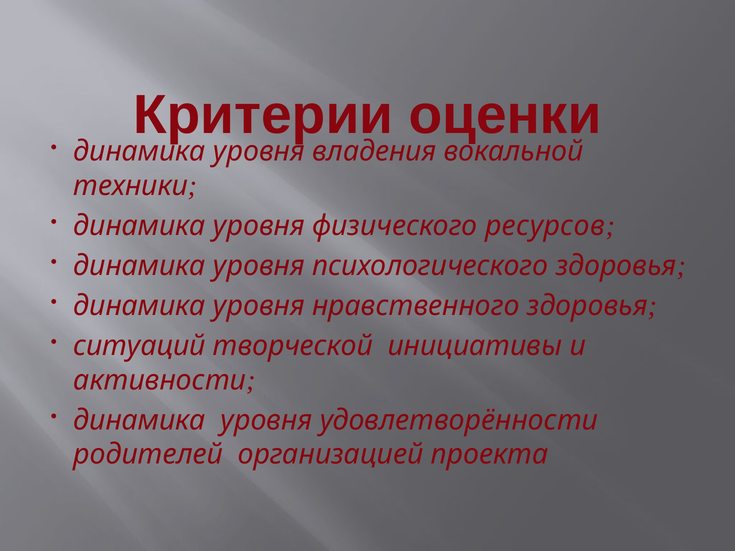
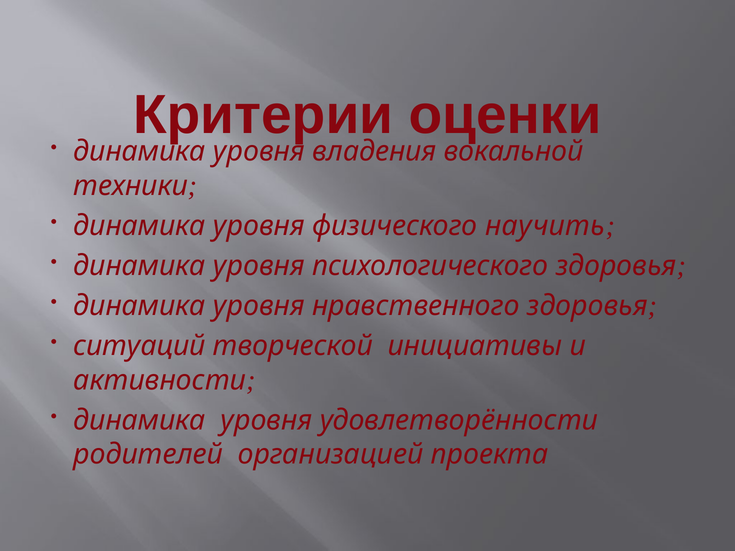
ресурсов: ресурсов -> научить (545, 226)
